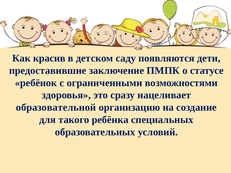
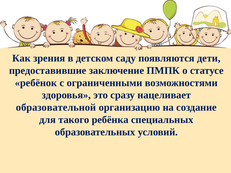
красив: красив -> зрения (49, 58)
